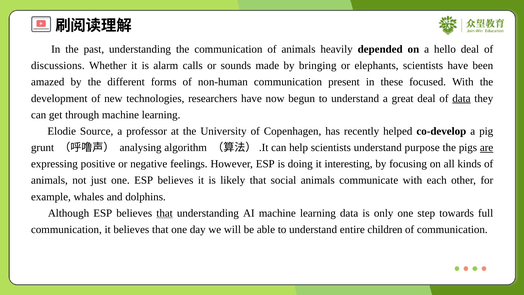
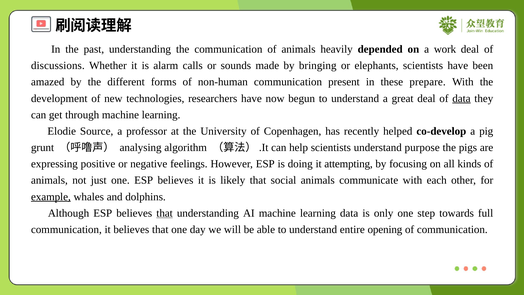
hello: hello -> work (445, 49)
focused: focused -> prepare (428, 82)
are underline: present -> none (487, 147)
interesting: interesting -> attempting (349, 164)
example underline: none -> present (51, 197)
children: children -> opening (385, 229)
